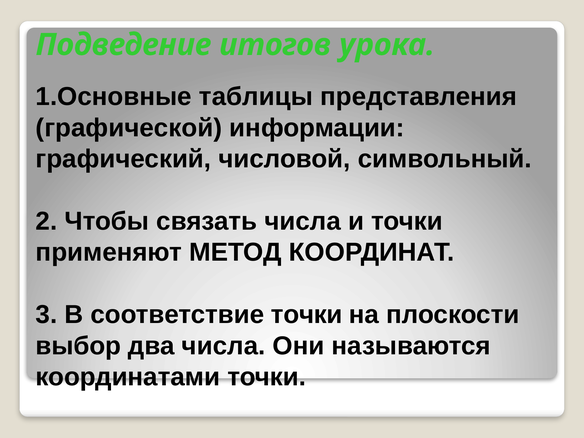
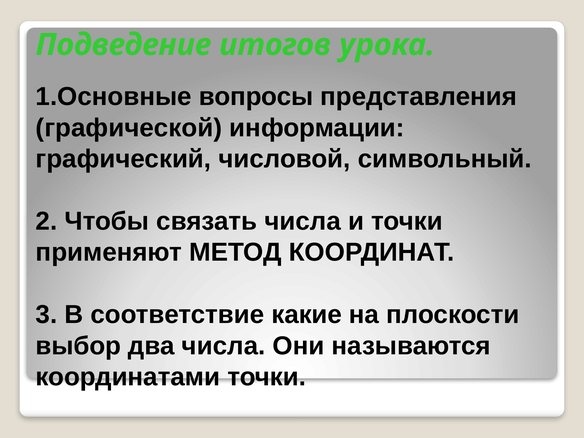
таблицы: таблицы -> вопросы (256, 97)
соответствие точки: точки -> какие (307, 315)
